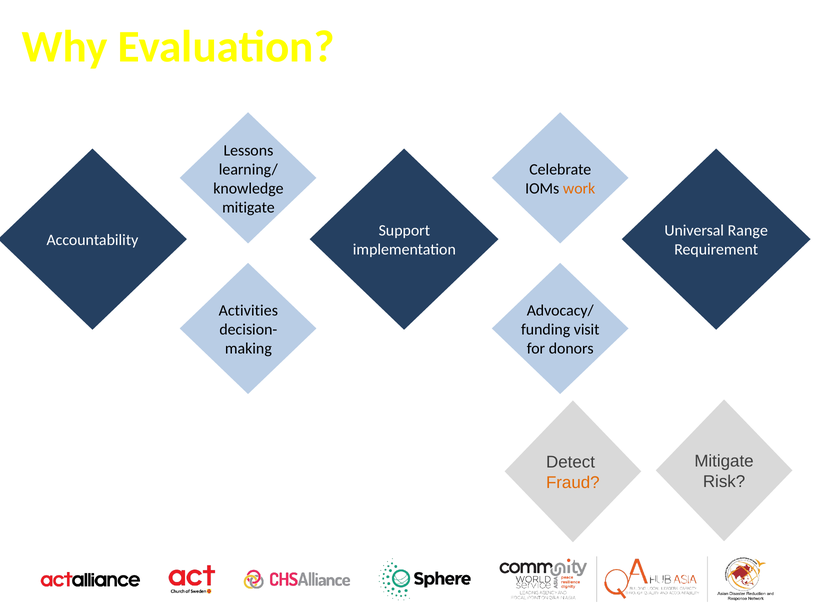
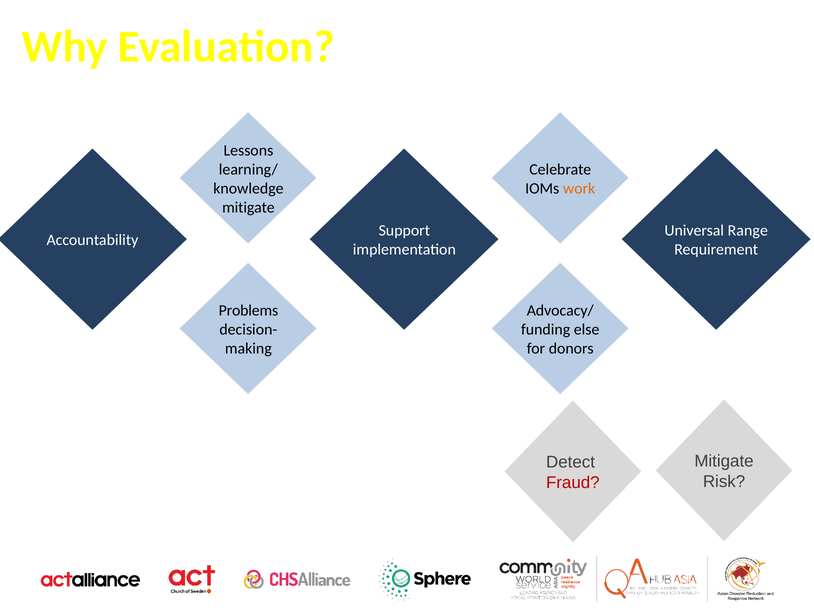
Activities: Activities -> Problems (248, 310)
visit: visit -> else (587, 329)
Fraud colour: orange -> red (573, 482)
